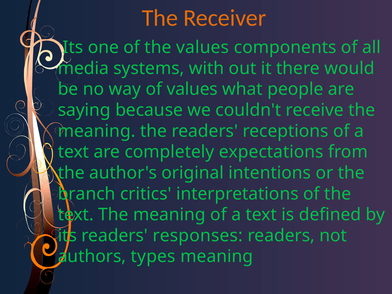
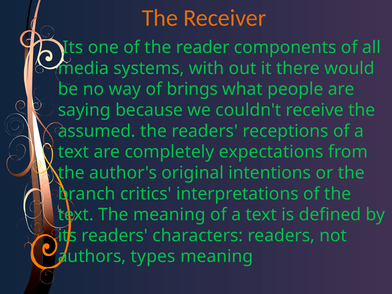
the values: values -> reader (203, 47)
of values: values -> brings (192, 89)
meaning: meaning -> assumed (97, 131)
responses: responses -> characters (198, 236)
